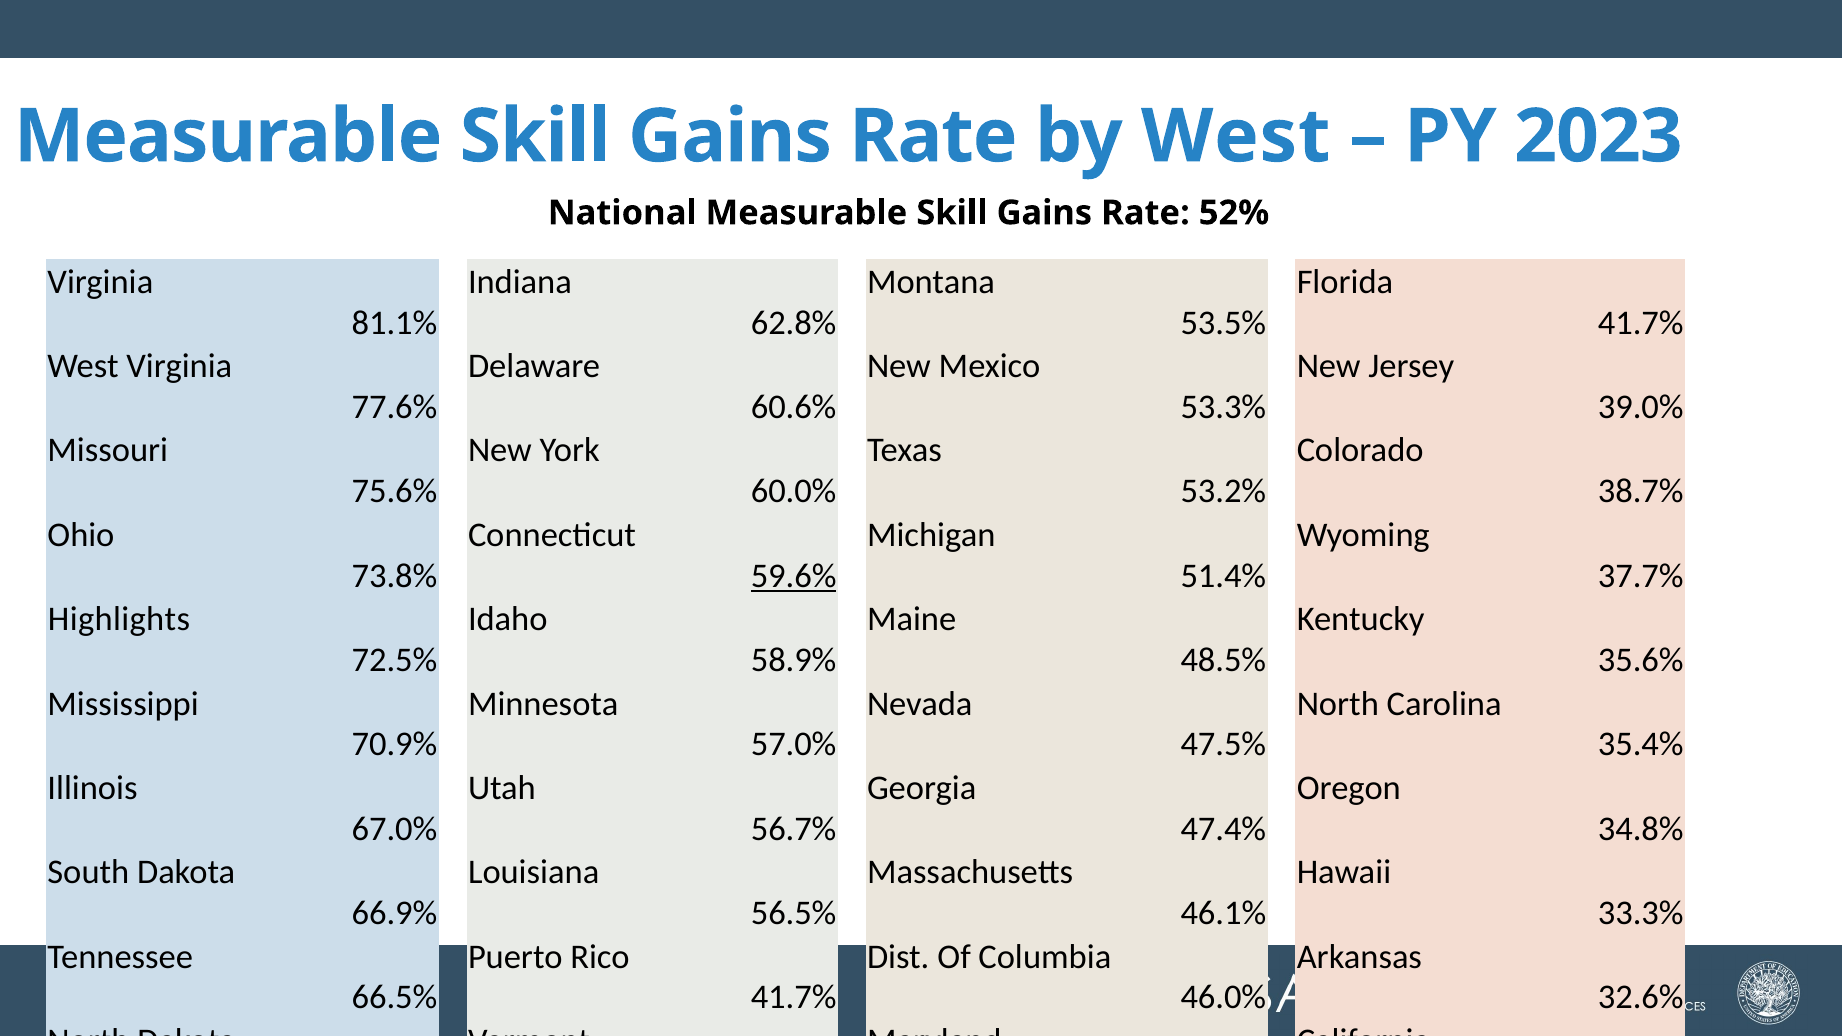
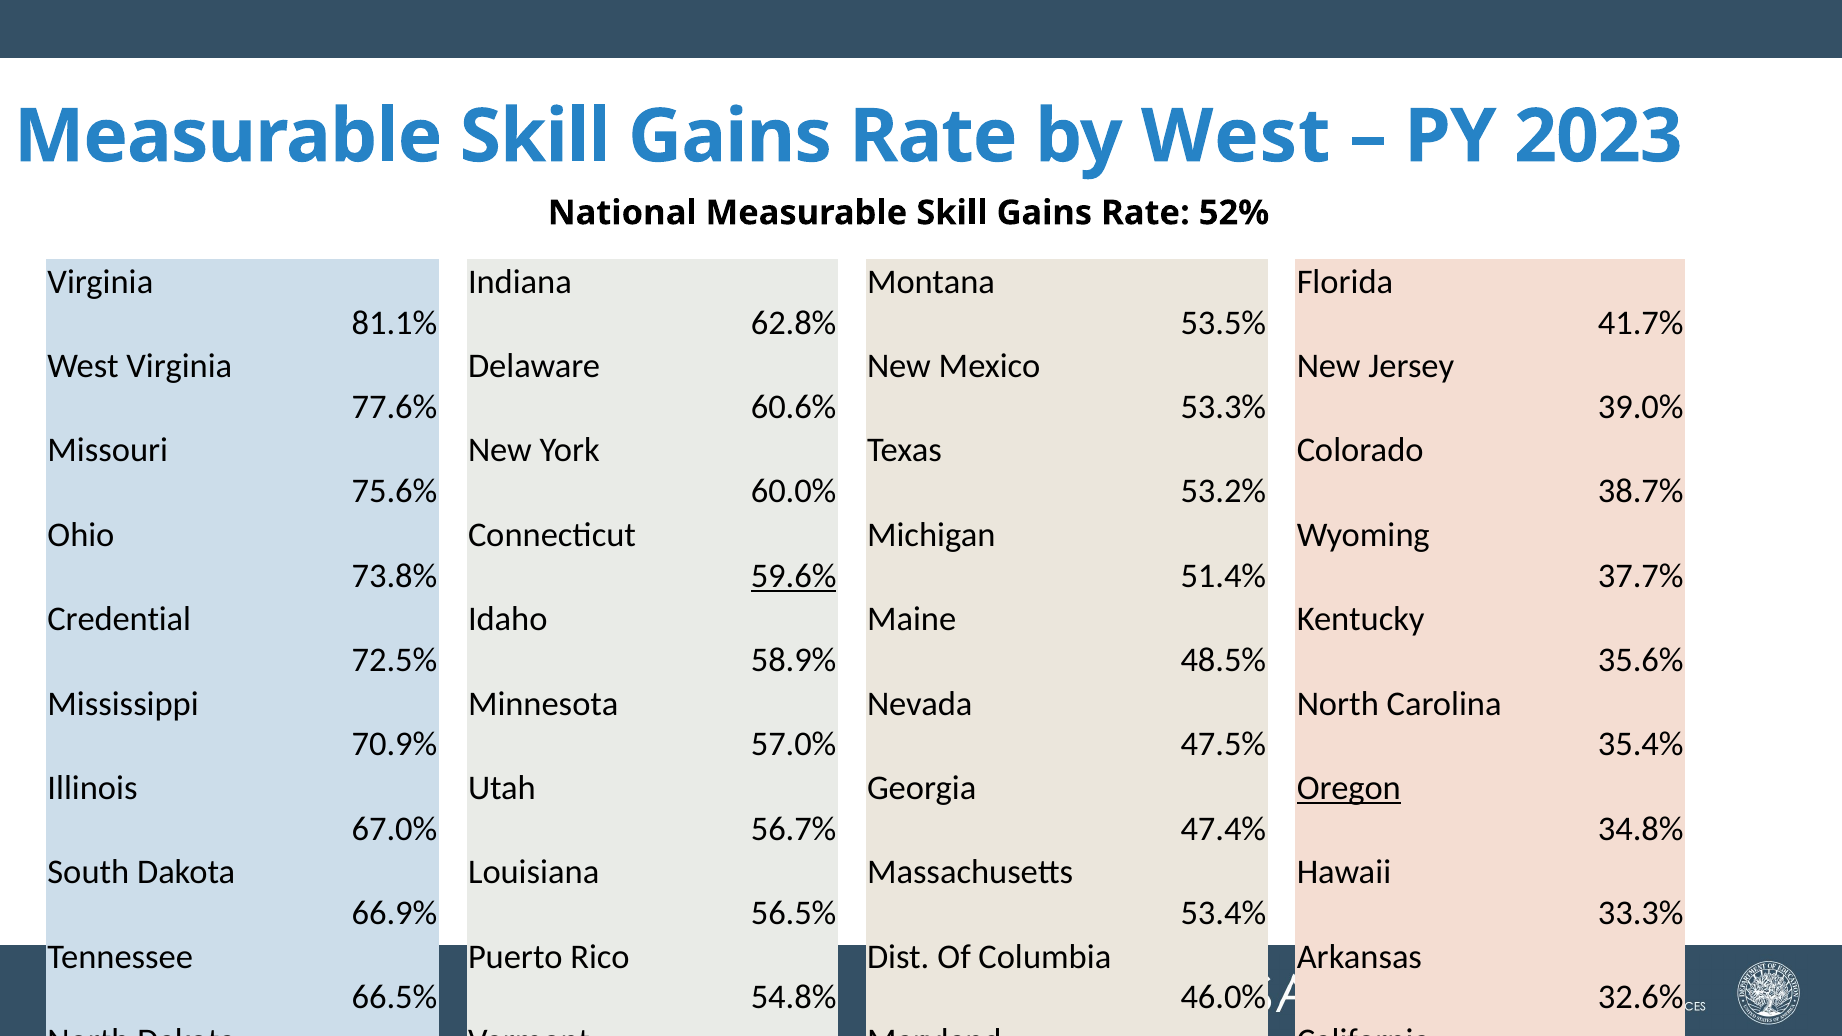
Highlights: Highlights -> Credential (119, 619)
Oregon underline: none -> present (1349, 788)
46.1%: 46.1% -> 53.4% (1223, 913)
41.7%: 41.7% -> 54.8% (794, 998)
